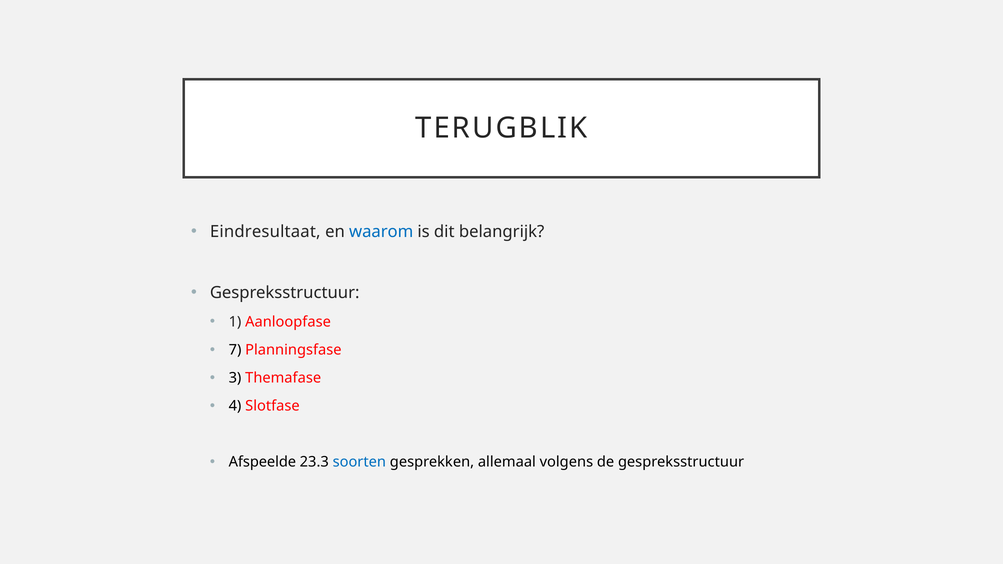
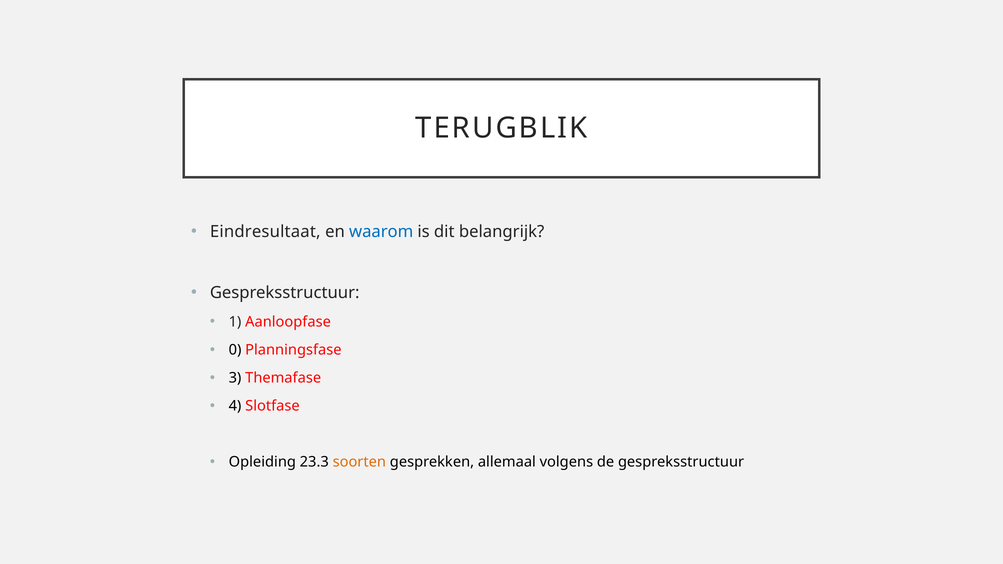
7: 7 -> 0 (235, 350)
Afspeelde: Afspeelde -> Opleiding (262, 462)
soorten colour: blue -> orange (359, 462)
